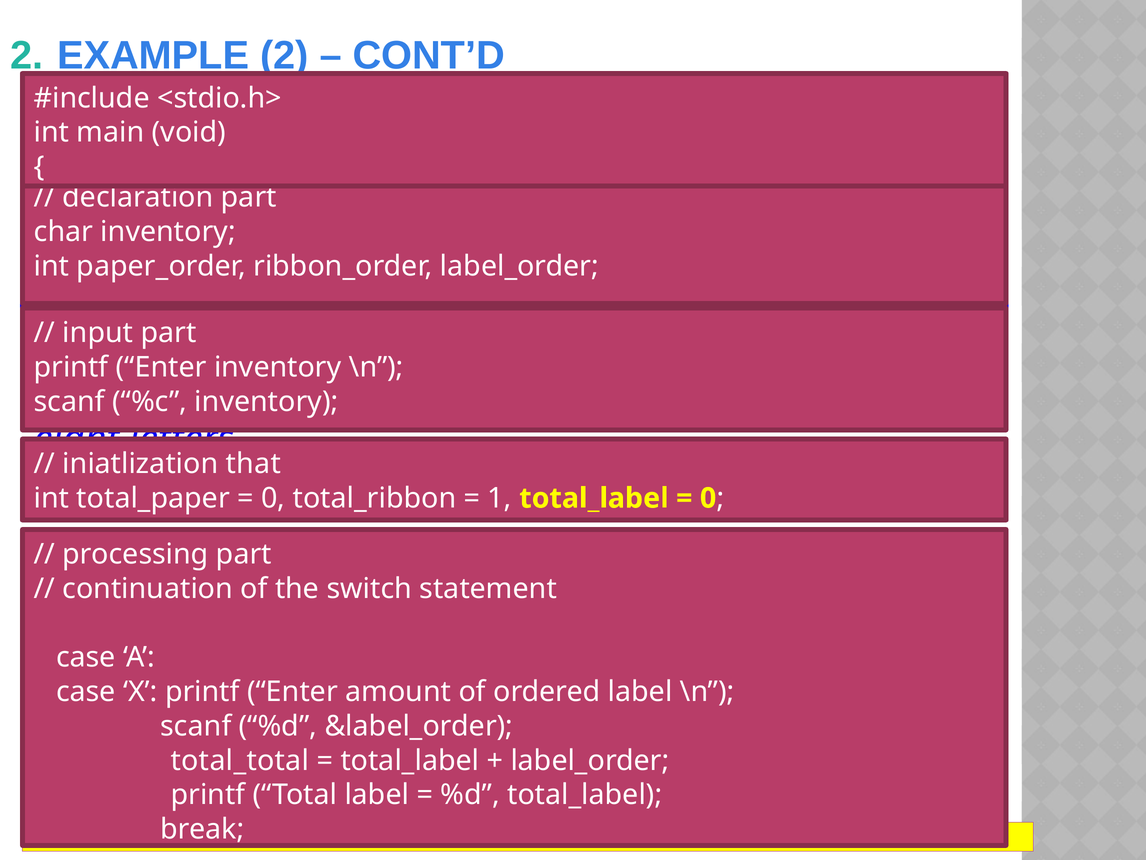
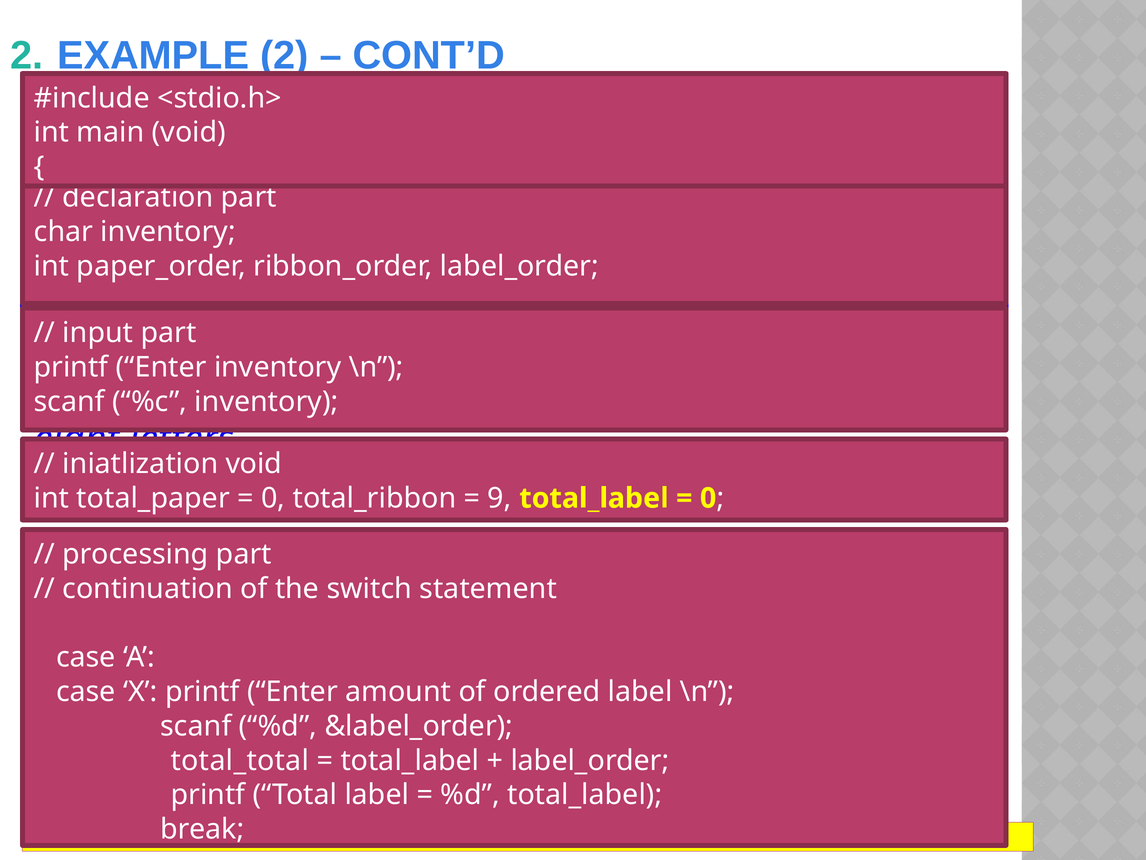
iniatlization that: that -> void (254, 464)
1: 1 -> 9 (499, 498)
